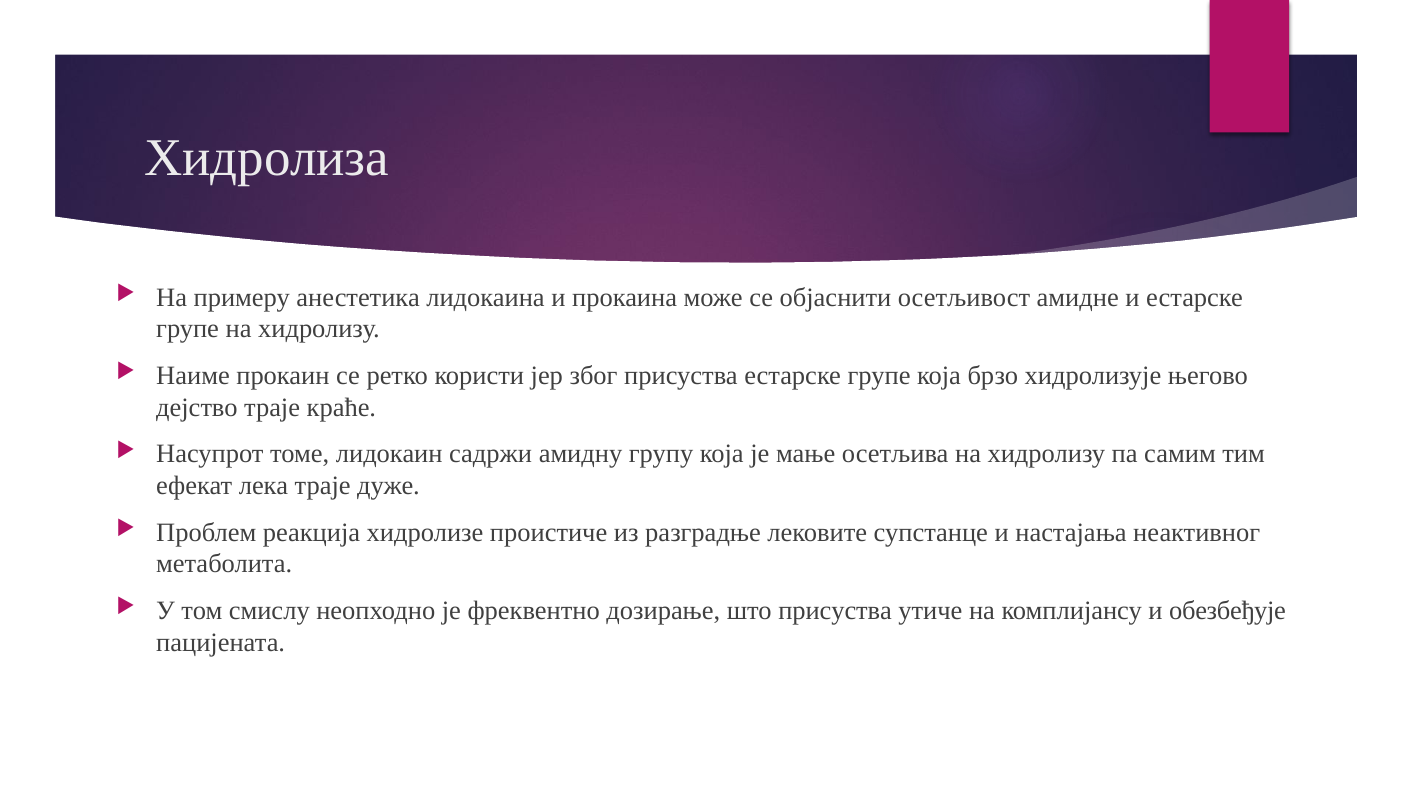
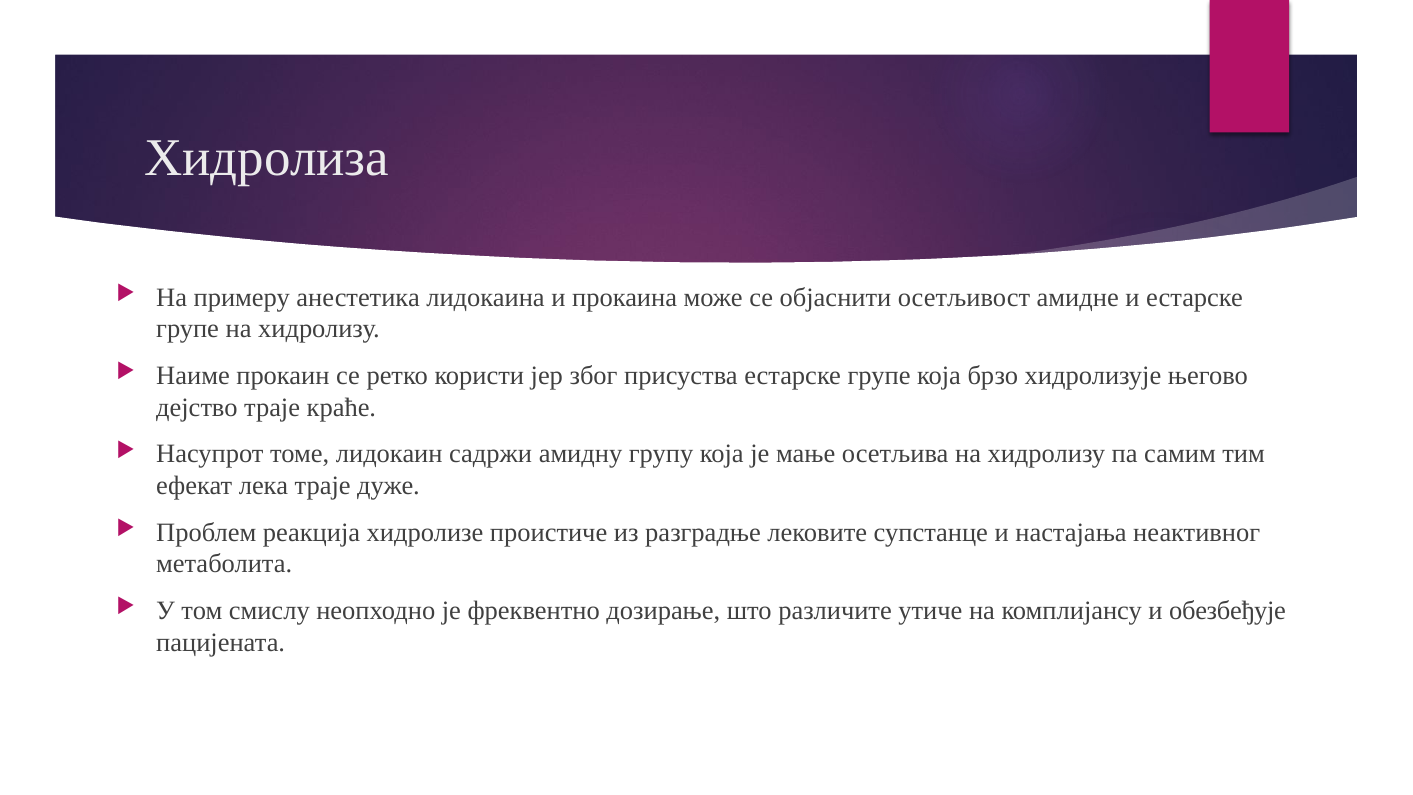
што присуства: присуства -> различите (835, 611)
